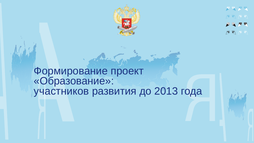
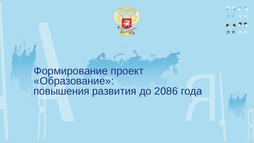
участников: участников -> повышения (61, 91)
2013: 2013 -> 2086 (166, 91)
